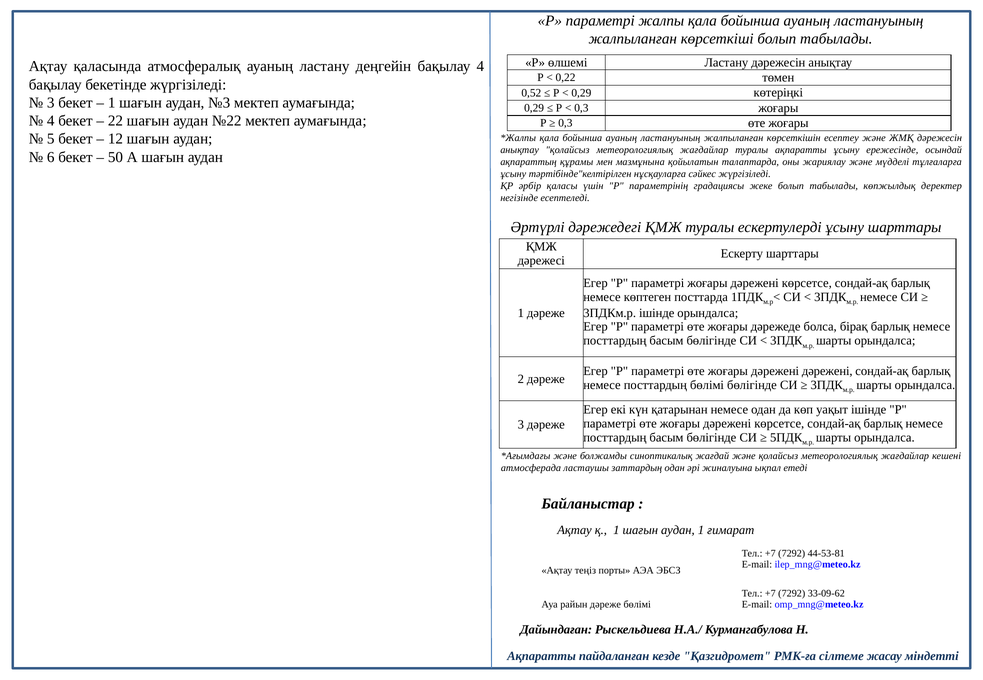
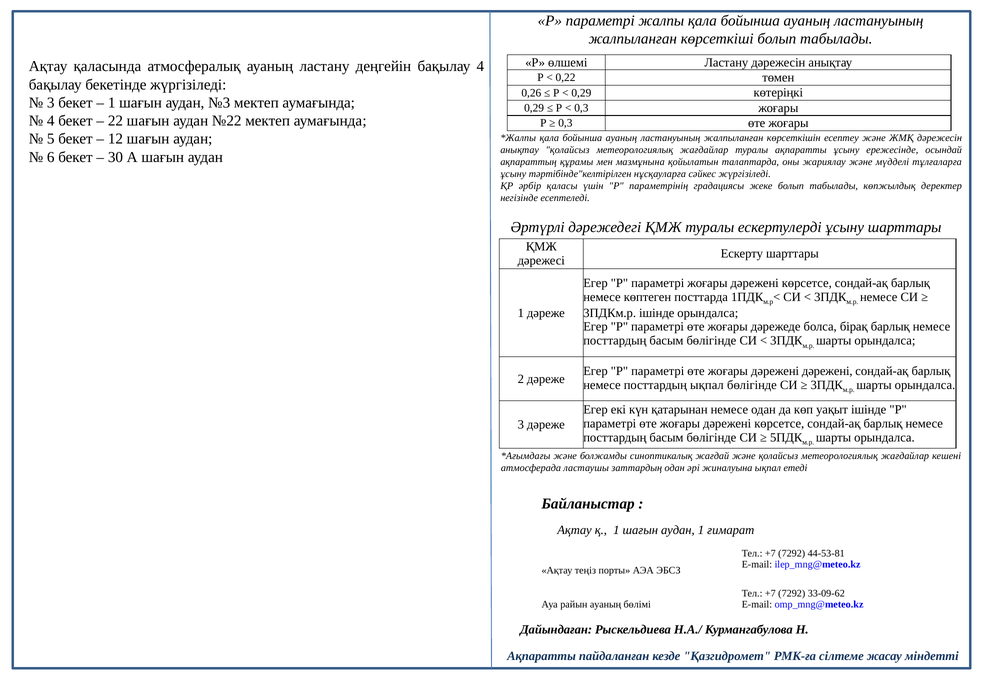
0,52: 0,52 -> 0,26 (531, 93)
50: 50 -> 30 (115, 157)
посттардың бөлімі: бөлімі -> ықпал (707, 385)
райын дәреже: дәреже -> ауаның (606, 605)
